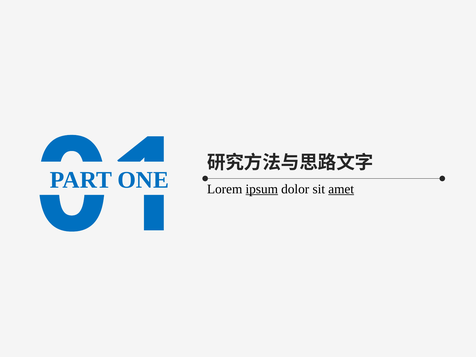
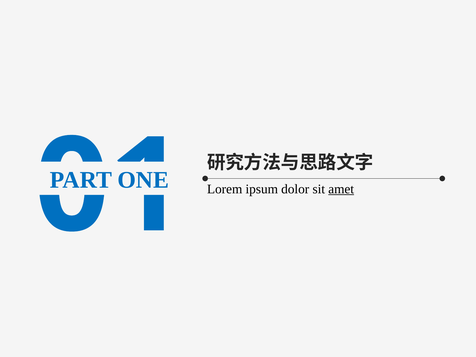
ipsum underline: present -> none (262, 189)
